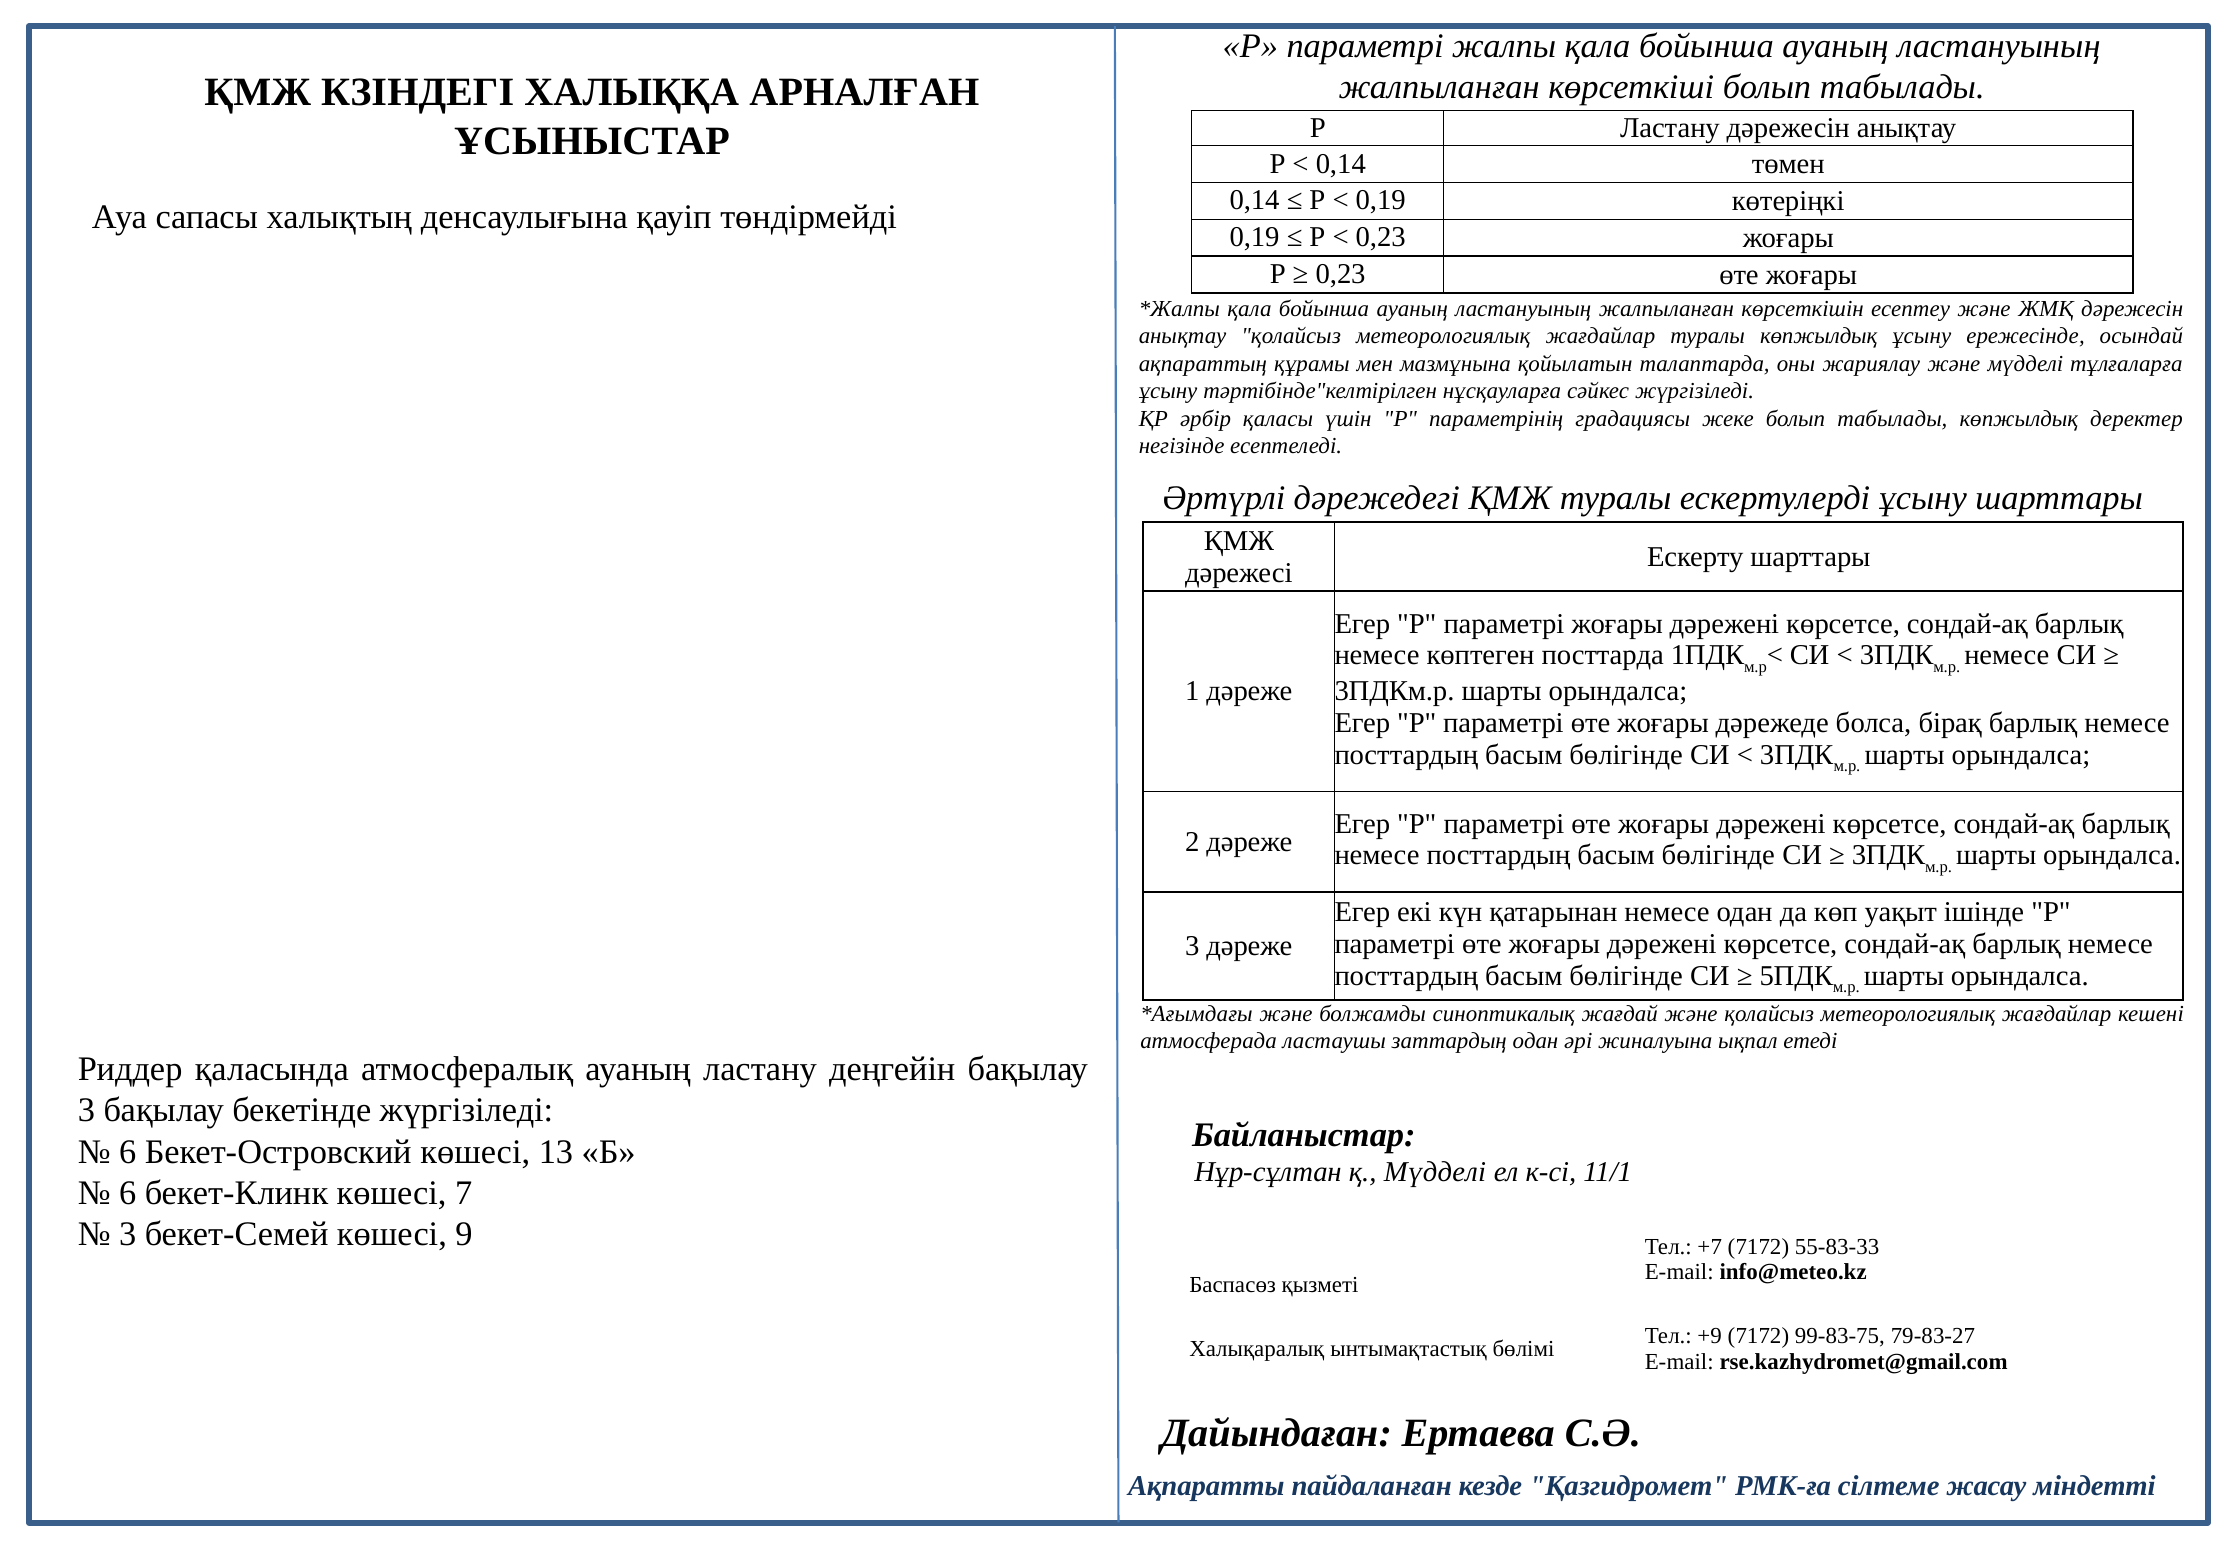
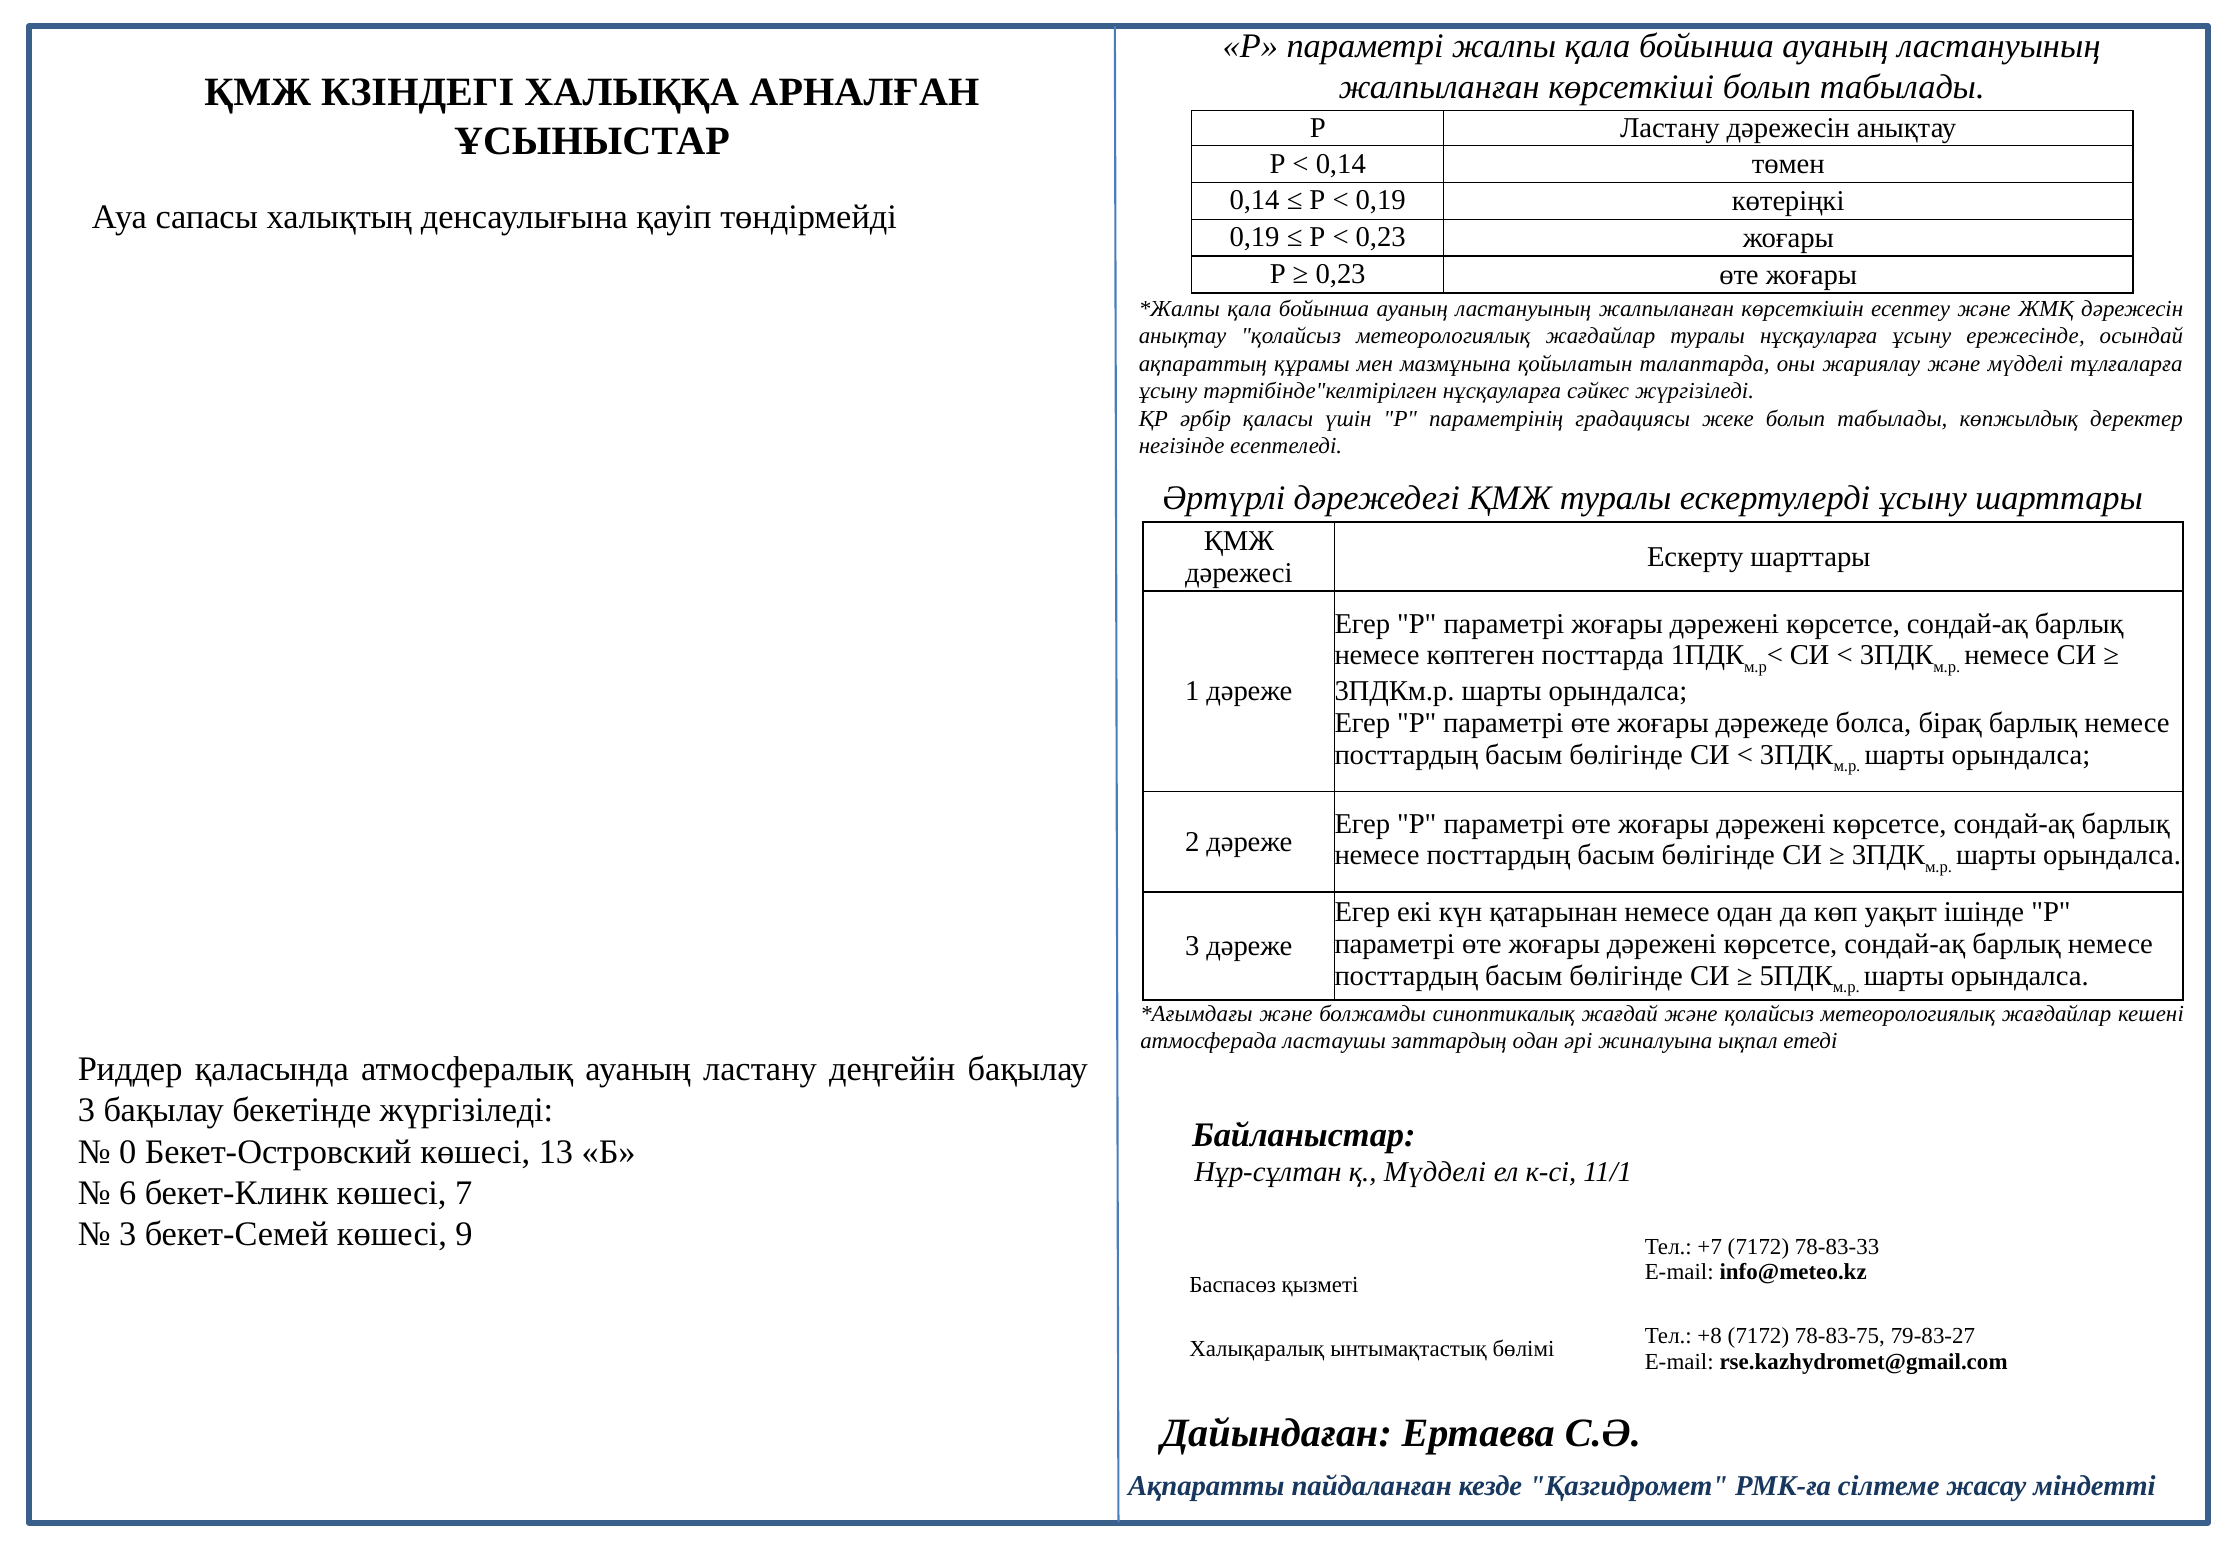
туралы көпжылдық: көпжылдық -> нұсқауларға (1819, 336)
6: 6 -> 0 (128, 1152)
55-83-33: 55-83-33 -> 78-83-33 (1837, 1246)
+9: +9 -> +8 (1710, 1336)
99-83-75: 99-83-75 -> 78-83-75 (1840, 1336)
